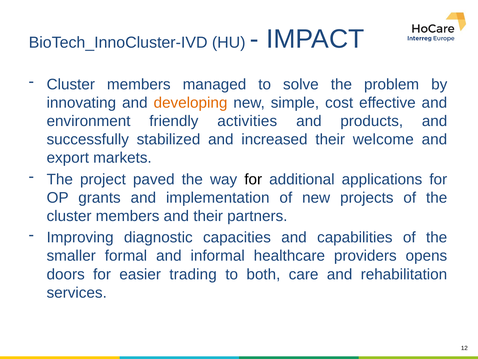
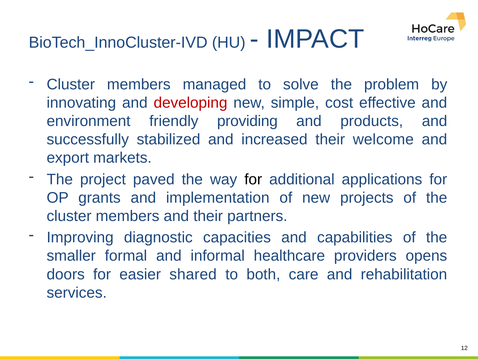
developing colour: orange -> red (191, 103)
activities: activities -> providing (247, 121)
trading: trading -> shared (193, 274)
